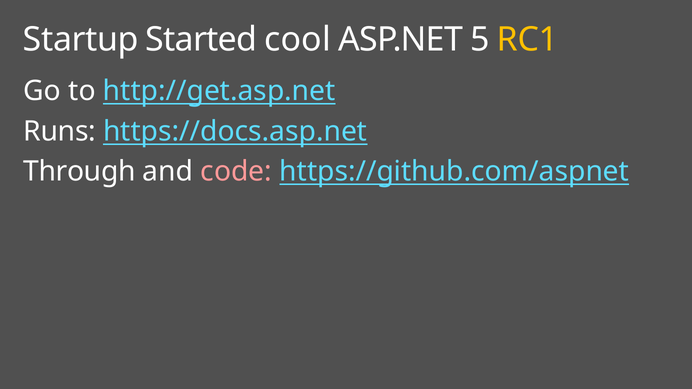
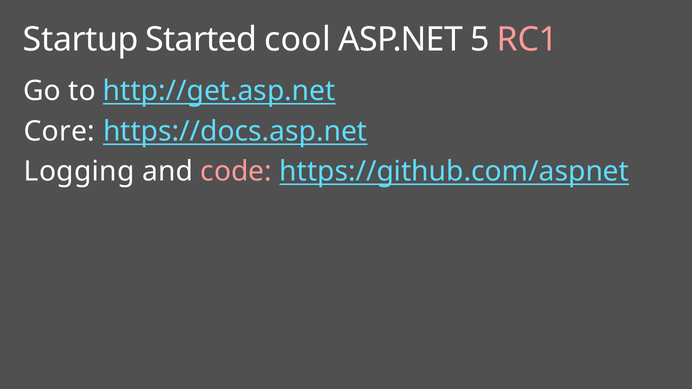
RC1 colour: yellow -> pink (528, 40)
Runs: Runs -> Core (59, 131)
Through: Through -> Logging (79, 172)
